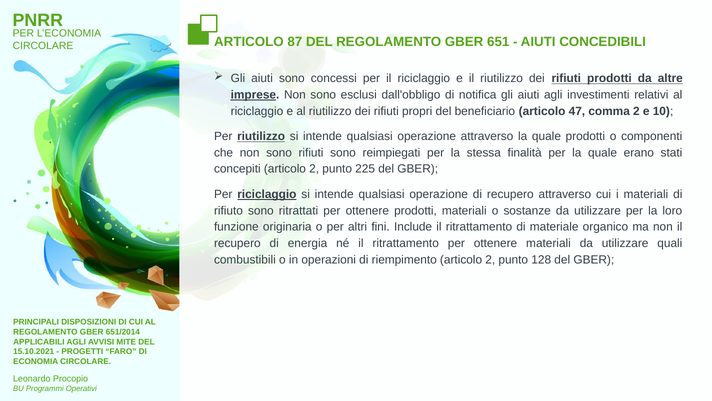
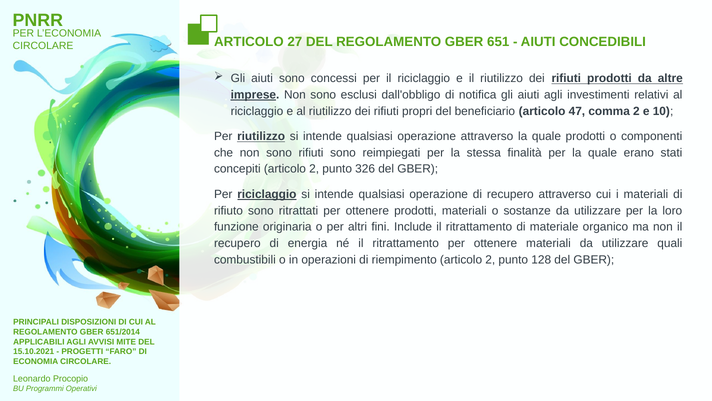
87: 87 -> 27 (295, 42)
225: 225 -> 326 (365, 169)
